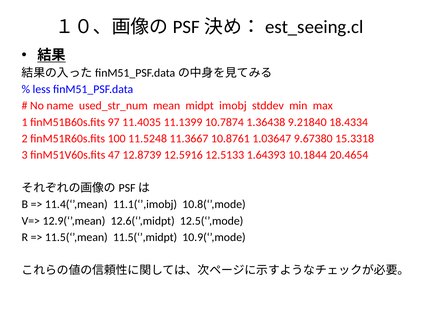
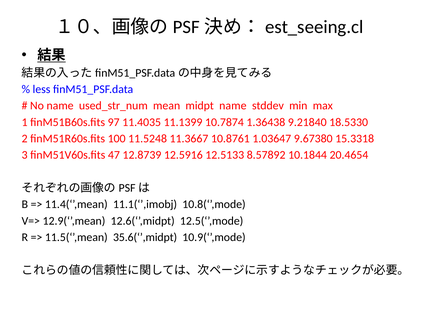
midpt imobj: imobj -> name (233, 106)
18.4334: 18.4334 -> 18.5330 (349, 122)
1.64393: 1.64393 -> 8.57892 (266, 155)
11.5(‘’,midpt: 11.5(‘’,midpt -> 35.6(‘’,midpt (145, 237)
